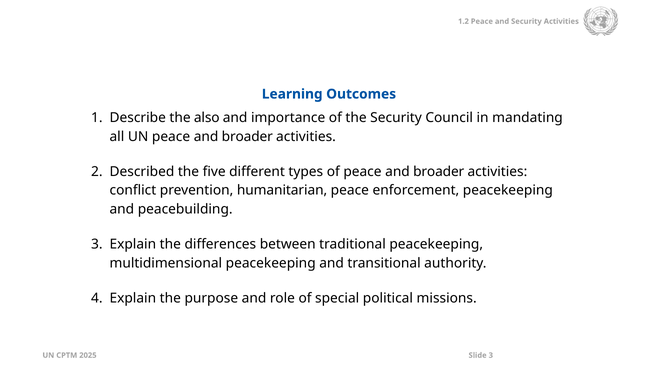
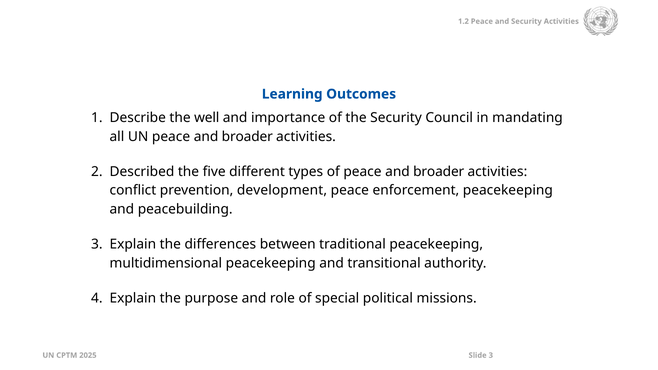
also: also -> well (207, 118)
humanitarian: humanitarian -> development (282, 190)
